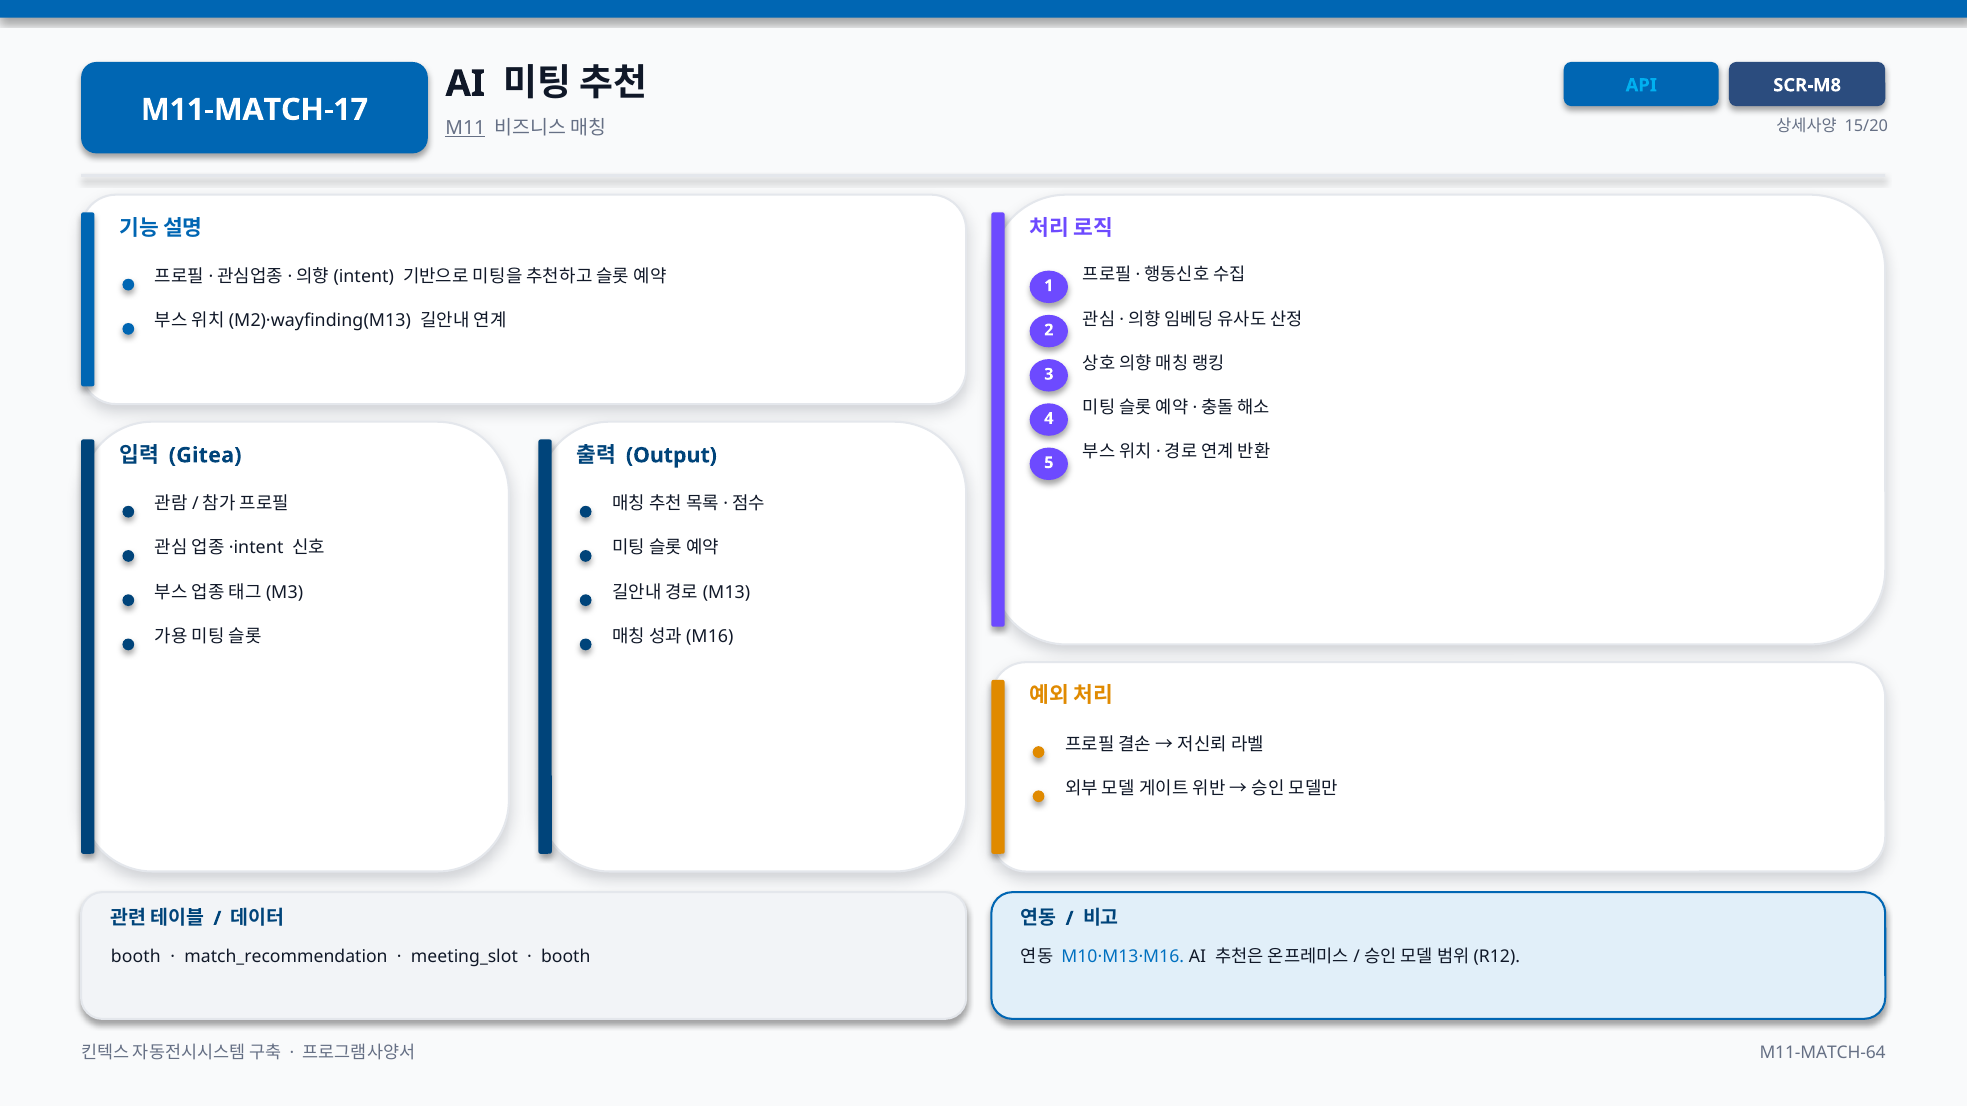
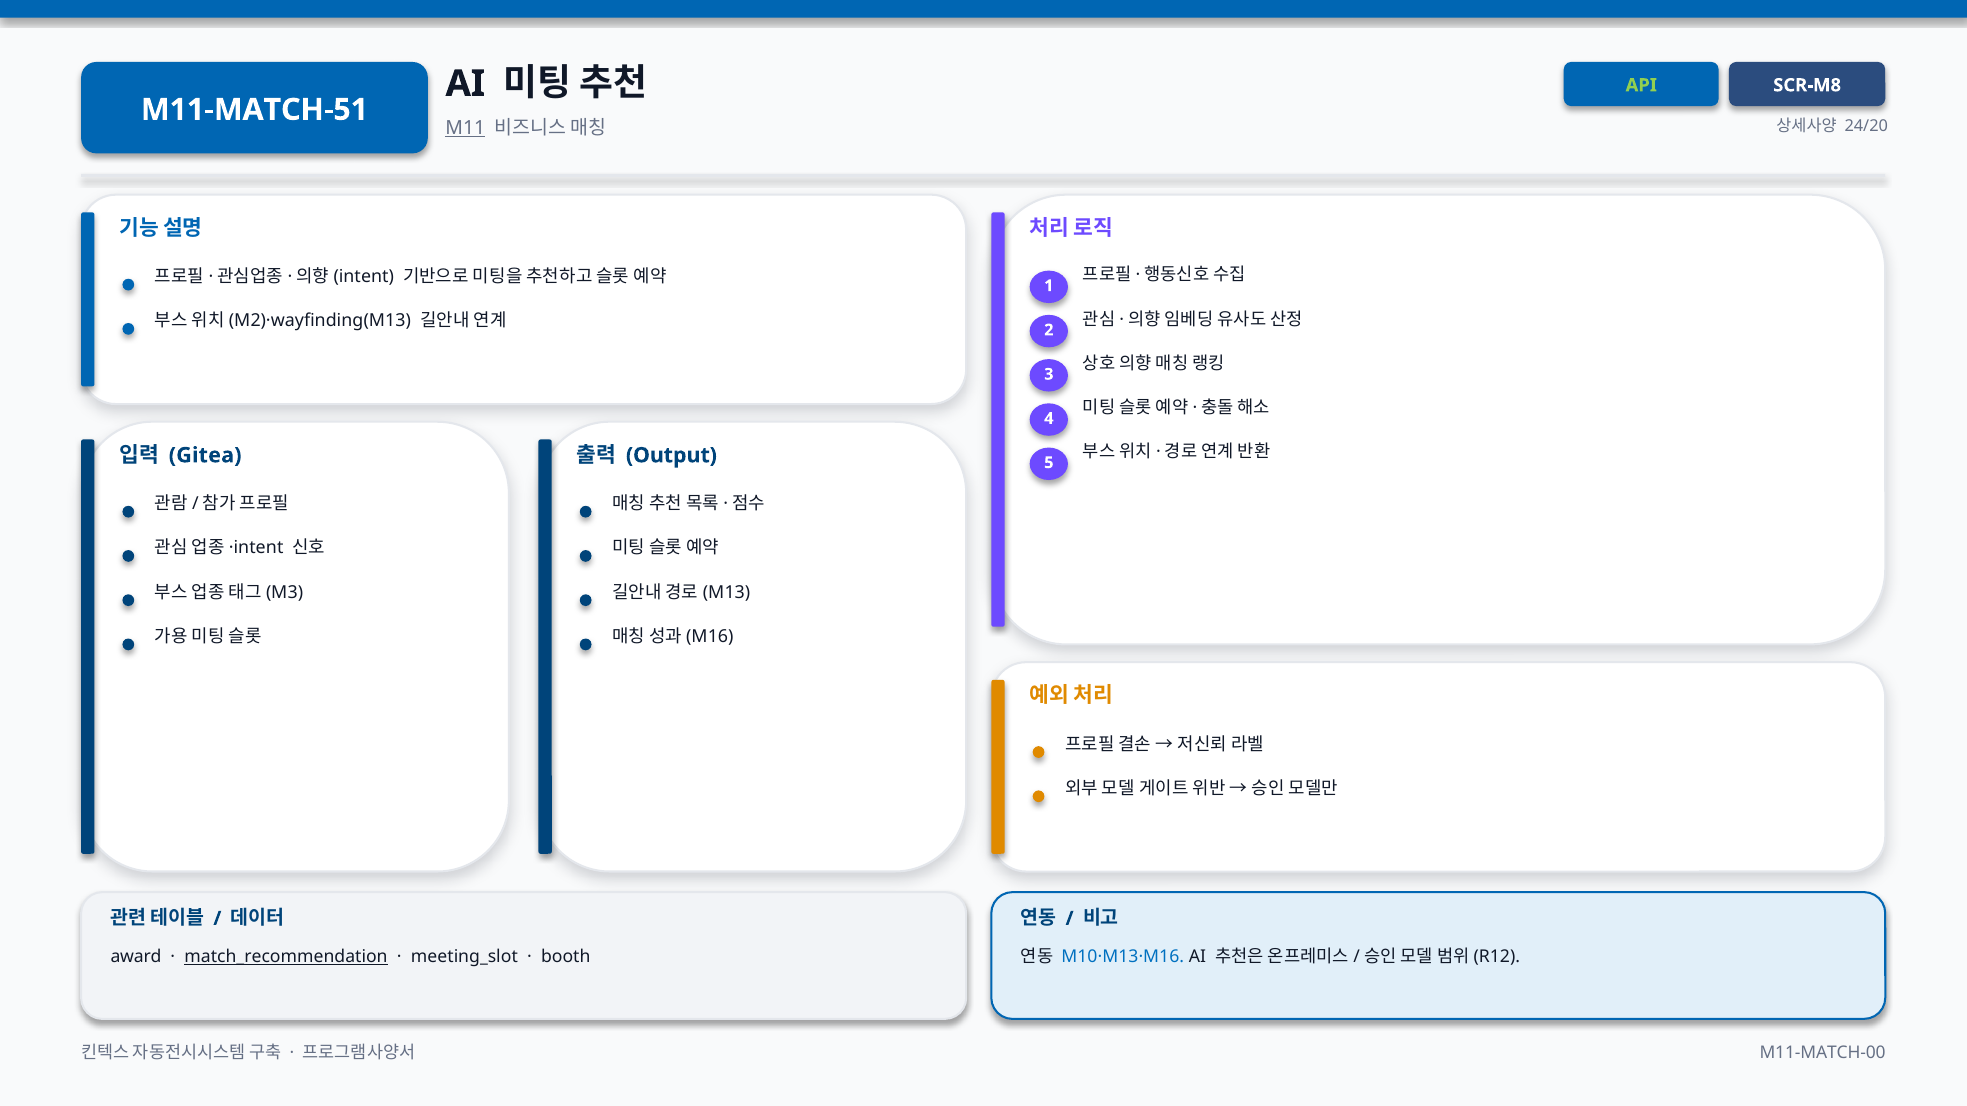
API colour: light blue -> light green (1641, 85)
M11-MATCH-17: M11-MATCH-17 -> M11-MATCH-51 (254, 110)
15/20: 15/20 -> 24/20 (1866, 126)
booth: booth -> award (136, 957)
match_recommendation underline: none -> present (286, 957)
M11-MATCH-64: M11-MATCH-64 -> M11-MATCH-00 (1823, 1053)
